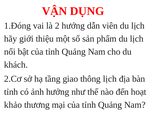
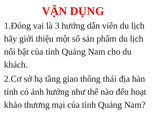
2: 2 -> 3 (57, 26)
thông lịch: lịch -> thái (110, 79)
